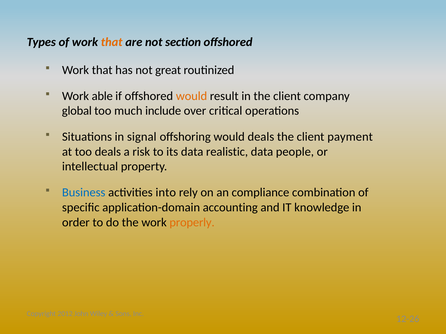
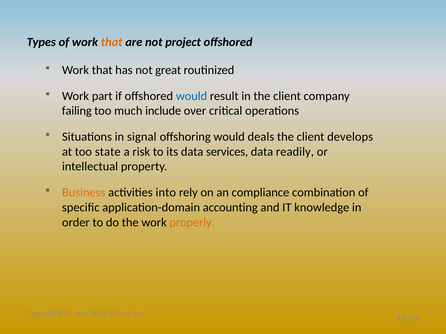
section: section -> project (183, 42)
able: able -> part (102, 96)
would colour: orange -> blue (192, 96)
global: global -> failing (77, 111)
payment: payment -> develops (350, 137)
too deals: deals -> state (108, 152)
realistic: realistic -> services (227, 152)
people: people -> readily (295, 152)
Business colour: blue -> orange (84, 193)
